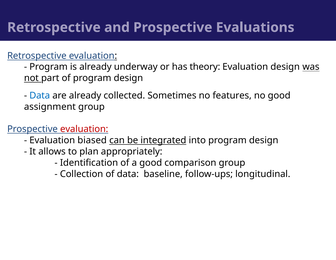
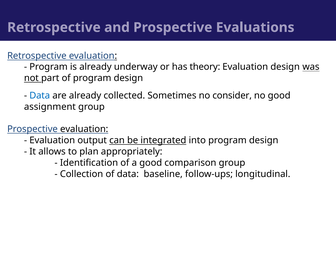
features: features -> consider (232, 95)
evaluation colour: red -> black (84, 129)
biased: biased -> output (92, 140)
